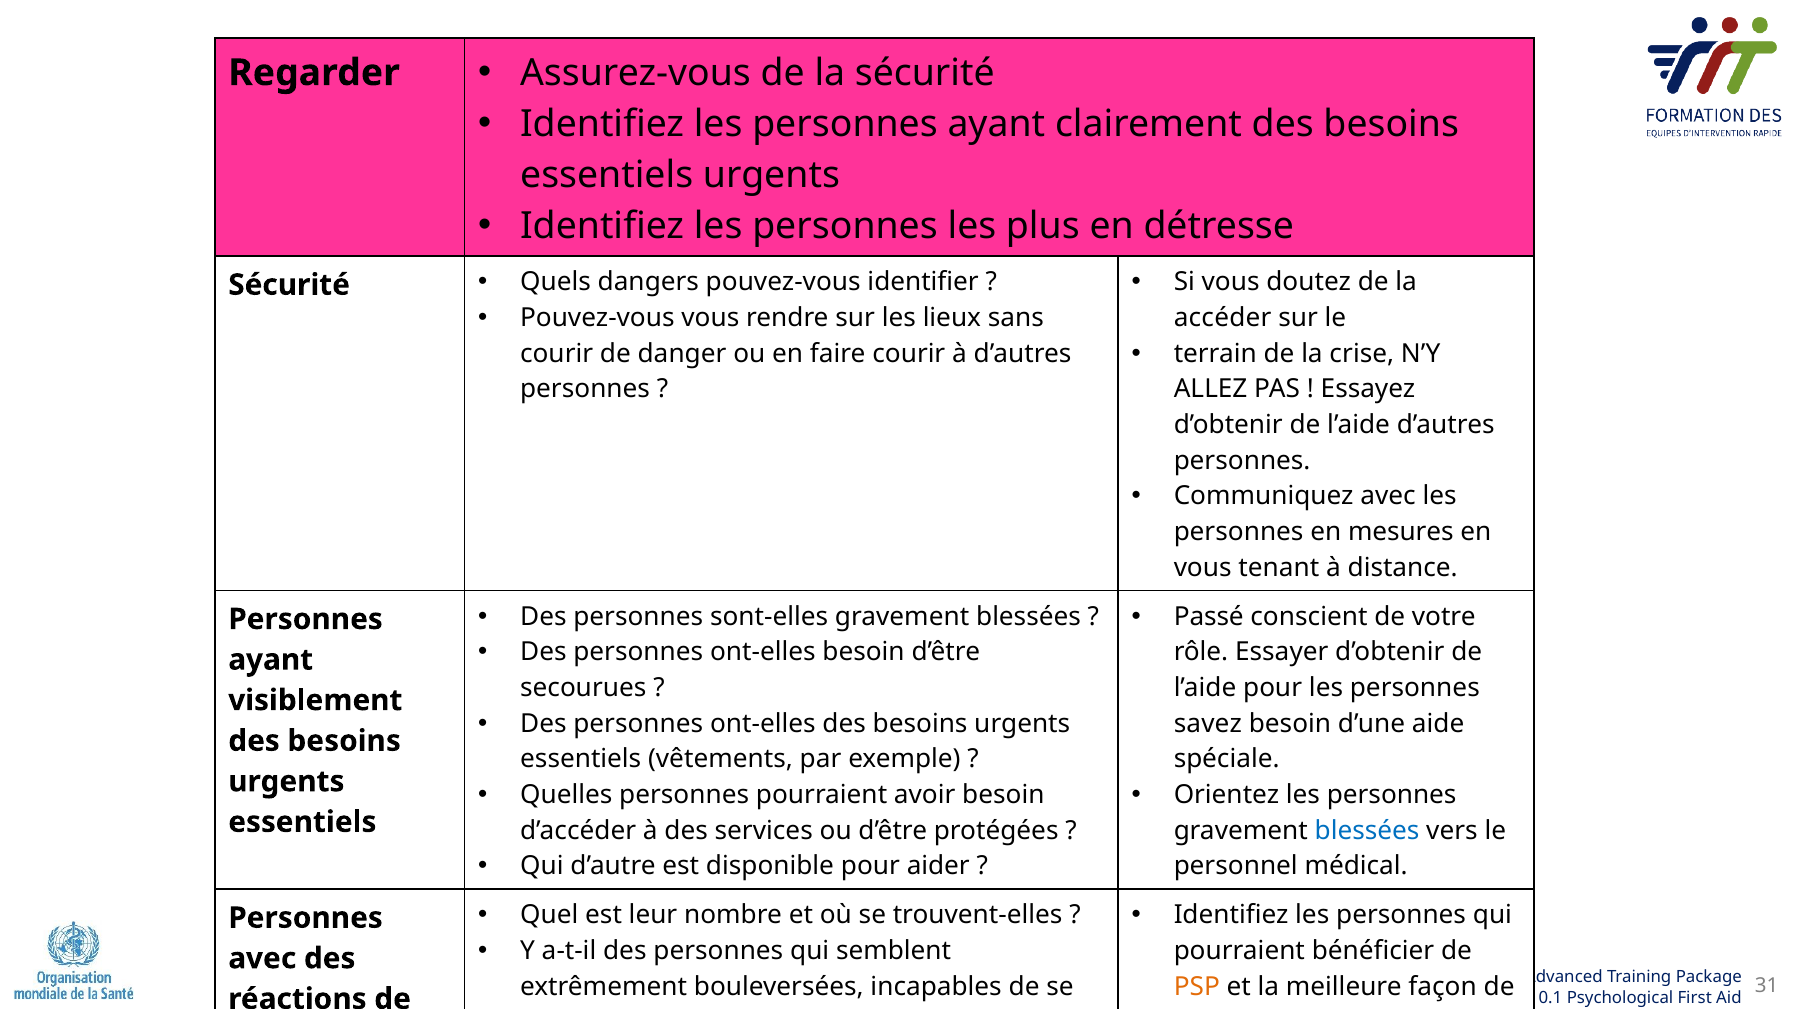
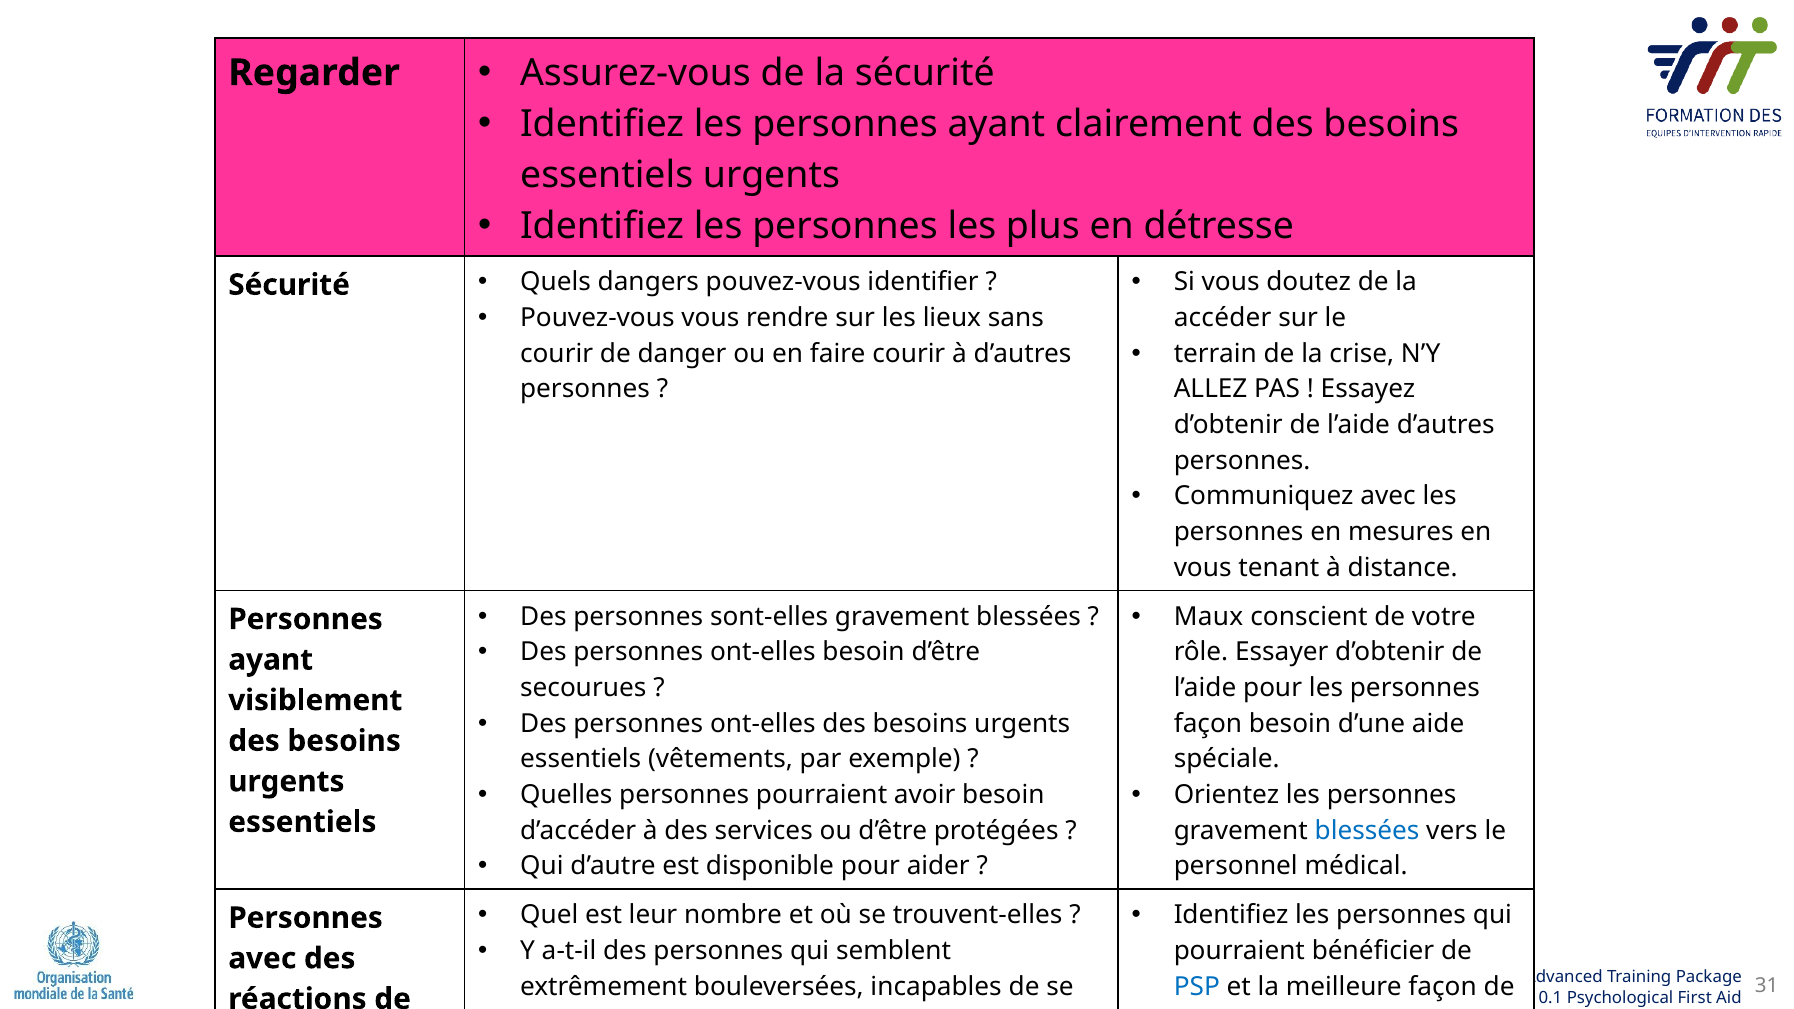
Passé: Passé -> Maux (1209, 617)
savez: savez -> façon (1208, 724)
PSP colour: orange -> blue (1197, 987)
